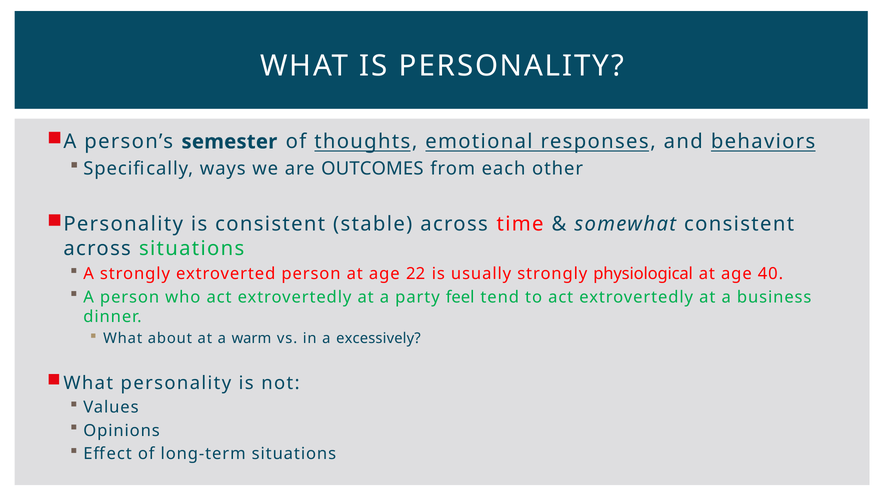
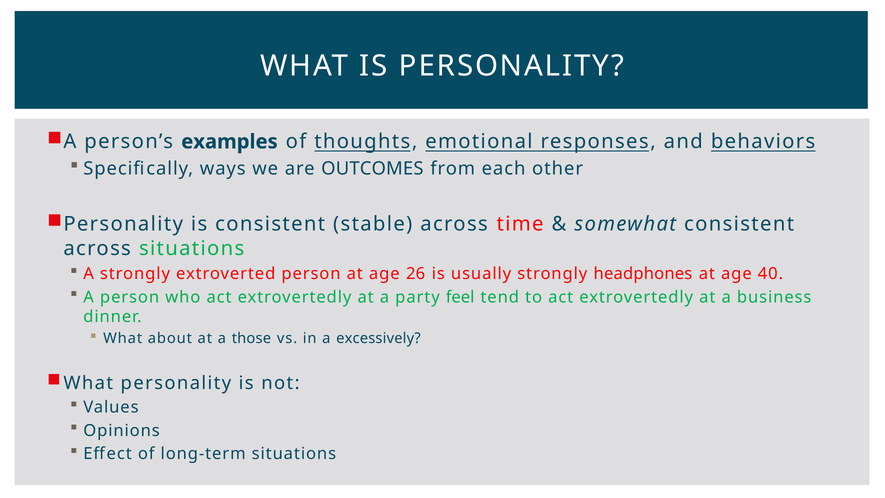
semester: semester -> examples (229, 142)
22: 22 -> 26 (416, 274)
physiological: physiological -> headphones (643, 274)
warm: warm -> those (251, 338)
